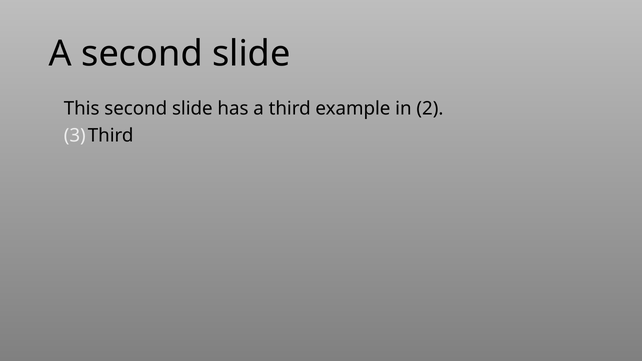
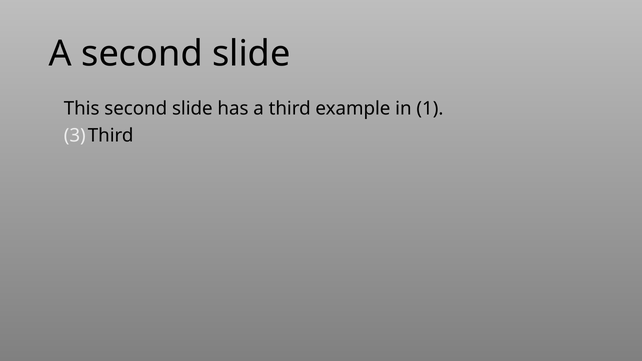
2: 2 -> 1 (430, 109)
